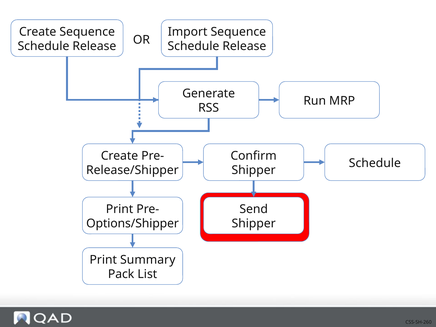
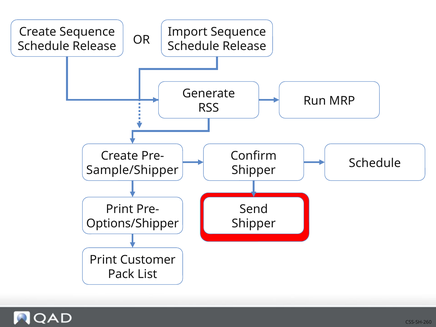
Release/Shipper: Release/Shipper -> Sample/Shipper (132, 170)
Summary: Summary -> Customer (148, 260)
